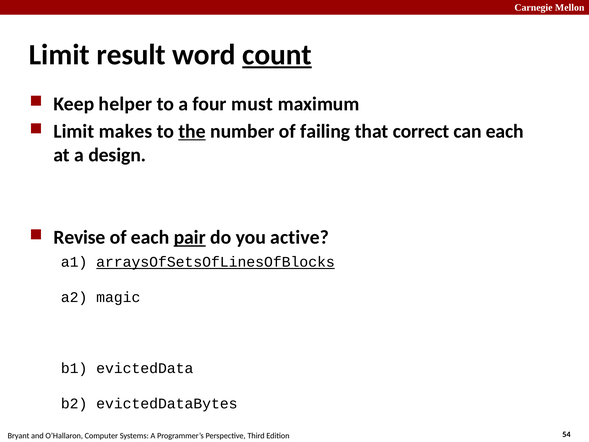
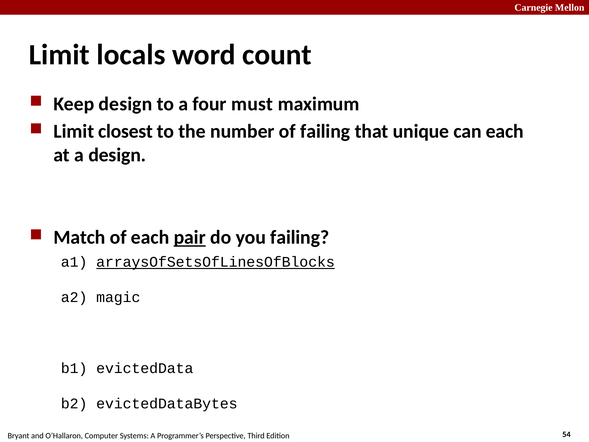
result: result -> locals (131, 55)
count underline: present -> none (277, 55)
Keep helper: helper -> design (125, 104)
makes: makes -> closest (126, 131)
the underline: present -> none (192, 131)
correct: correct -> unique (421, 131)
Revise: Revise -> Match (80, 237)
you active: active -> failing (300, 237)
